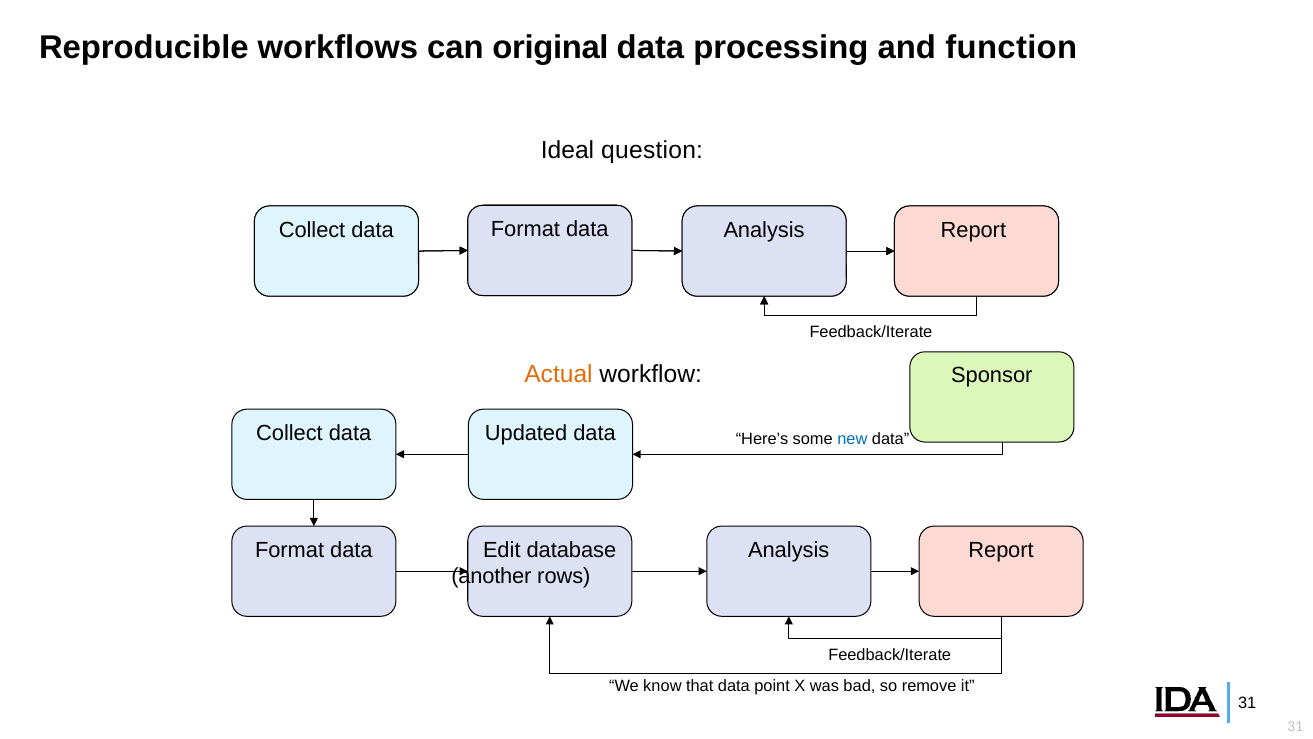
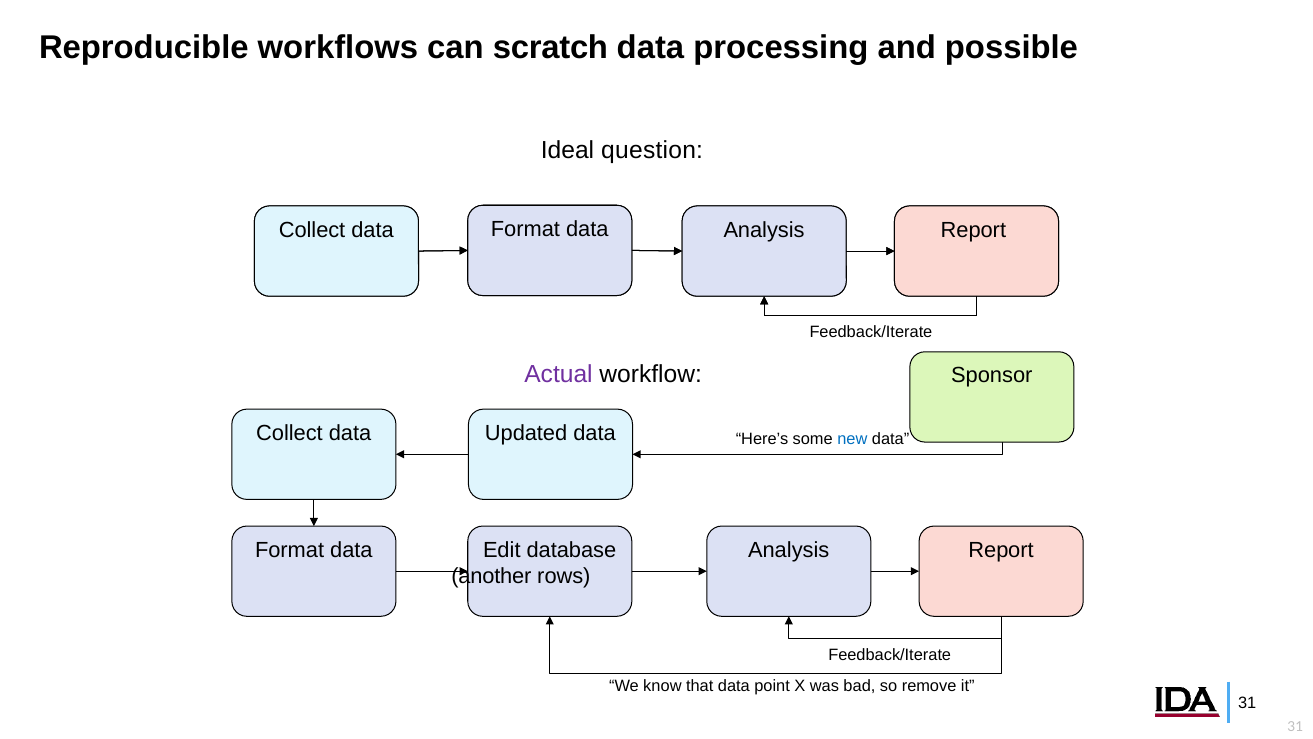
original: original -> scratch (550, 48)
function: function -> possible (1011, 48)
Actual colour: orange -> purple (558, 374)
